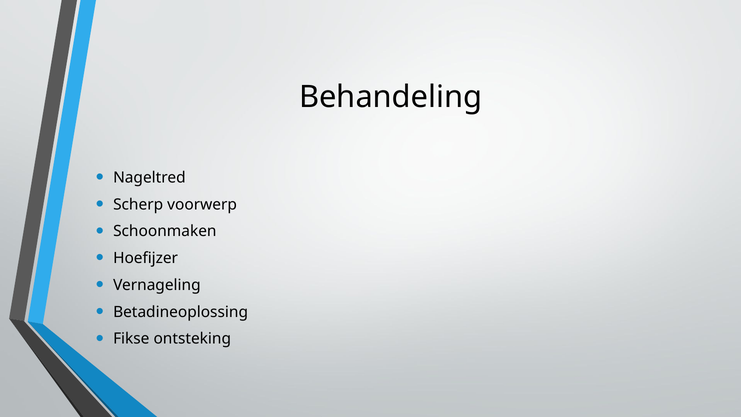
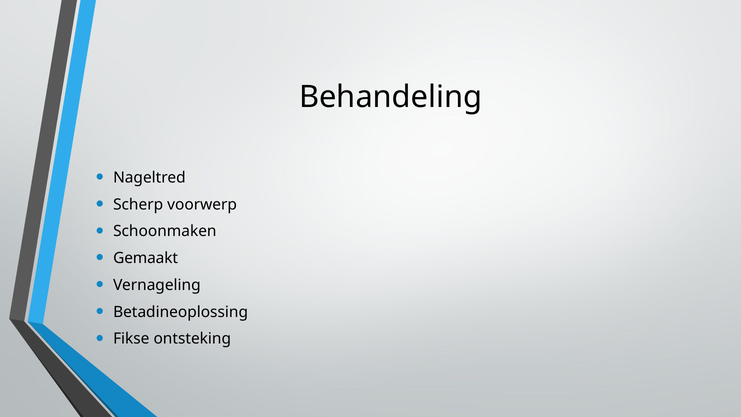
Hoefijzer: Hoefijzer -> Gemaakt (146, 258)
